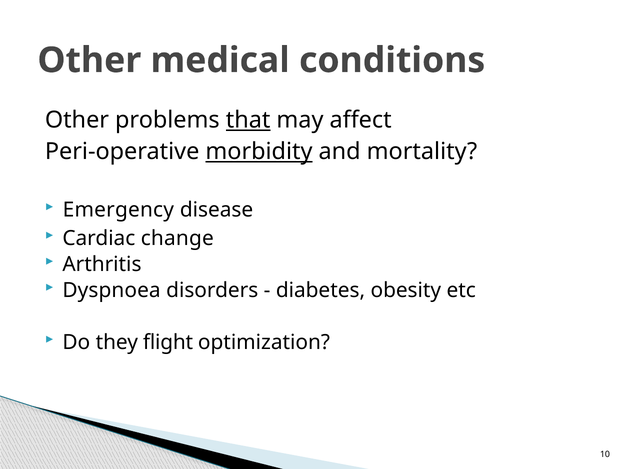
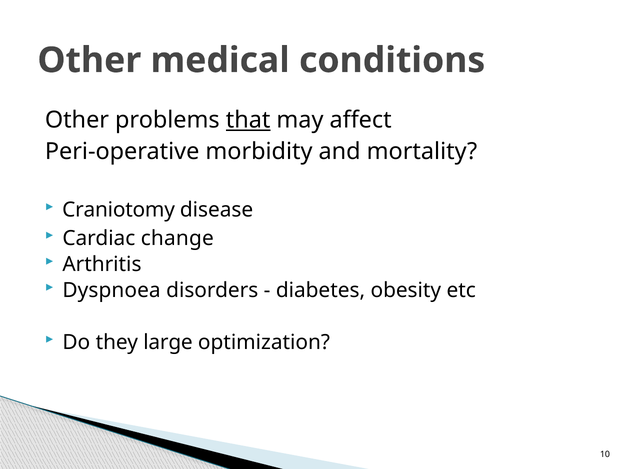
morbidity underline: present -> none (259, 152)
Emergency: Emergency -> Craniotomy (119, 210)
flight: flight -> large (168, 342)
